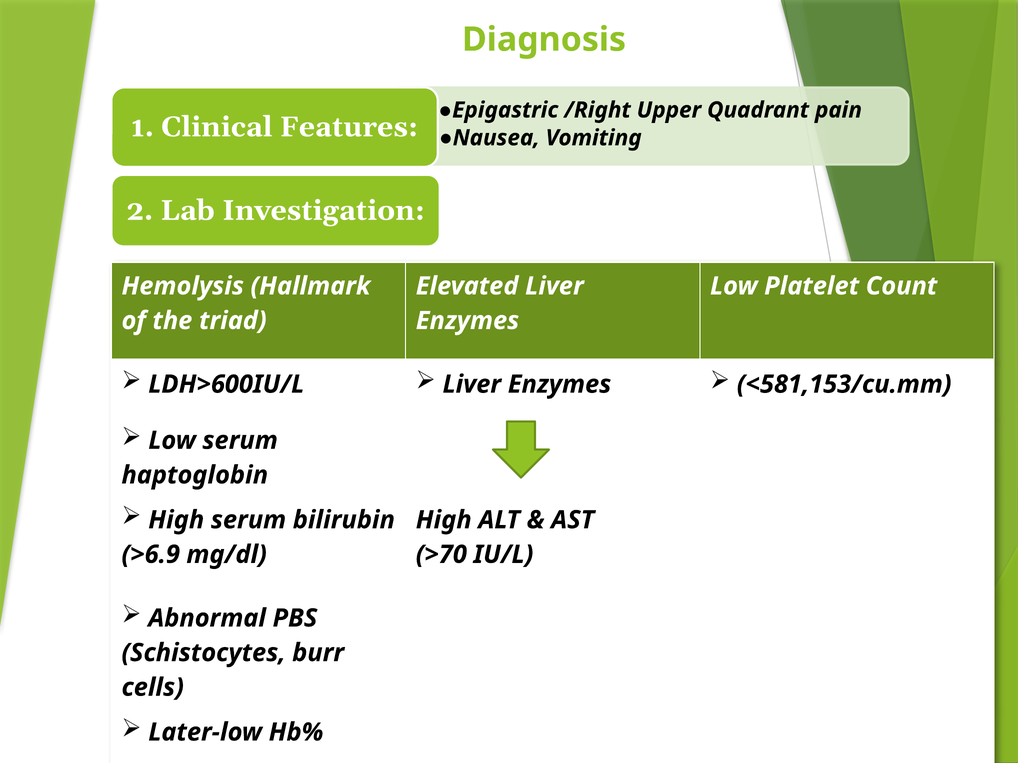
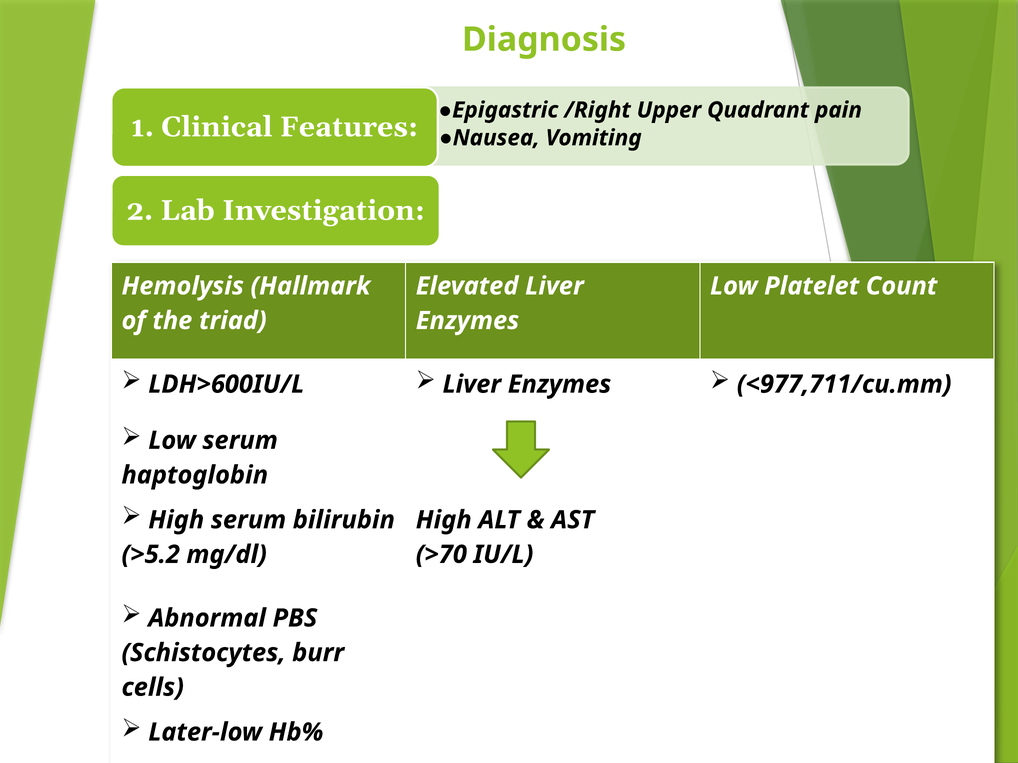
<581,153/cu.mm: <581,153/cu.mm -> <977,711/cu.mm (844, 385)
>6.9: >6.9 -> >5.2 (151, 555)
